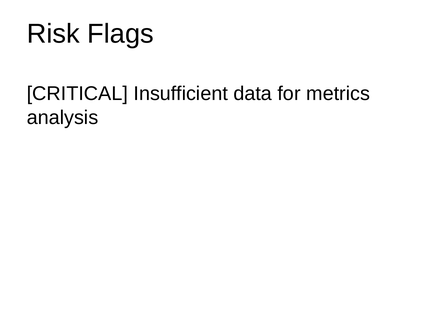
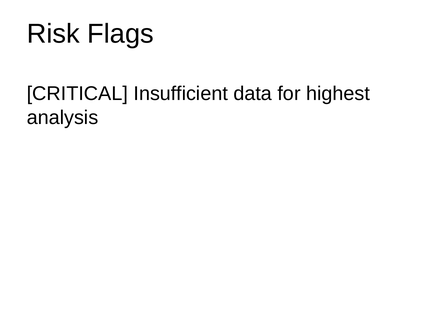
metrics: metrics -> highest (338, 94)
